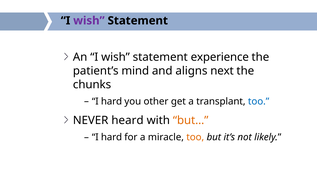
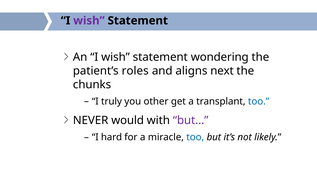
experience: experience -> wondering (220, 57)
mind: mind -> roles (135, 71)
hard: hard -> truly (111, 102)
heard: heard -> would (128, 121)
but… colour: orange -> purple (191, 121)
too colour: orange -> blue (195, 138)
